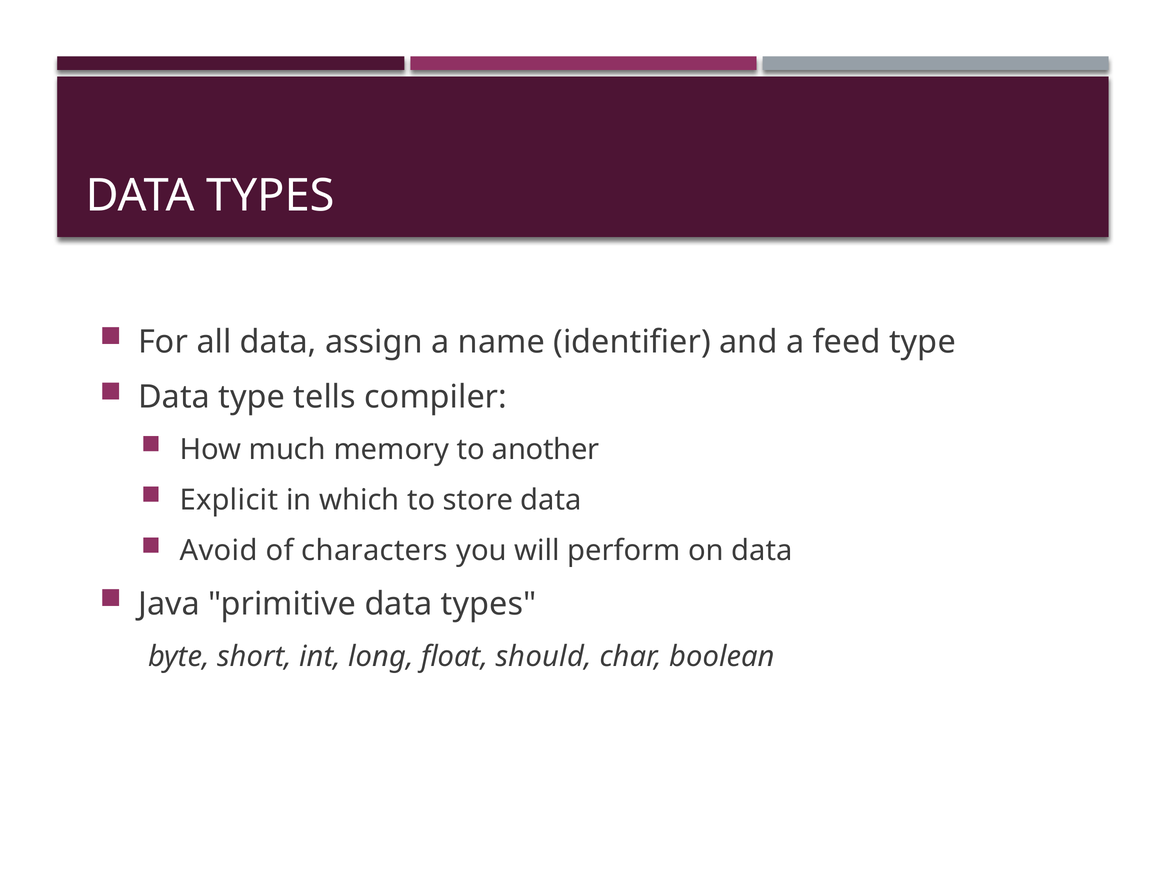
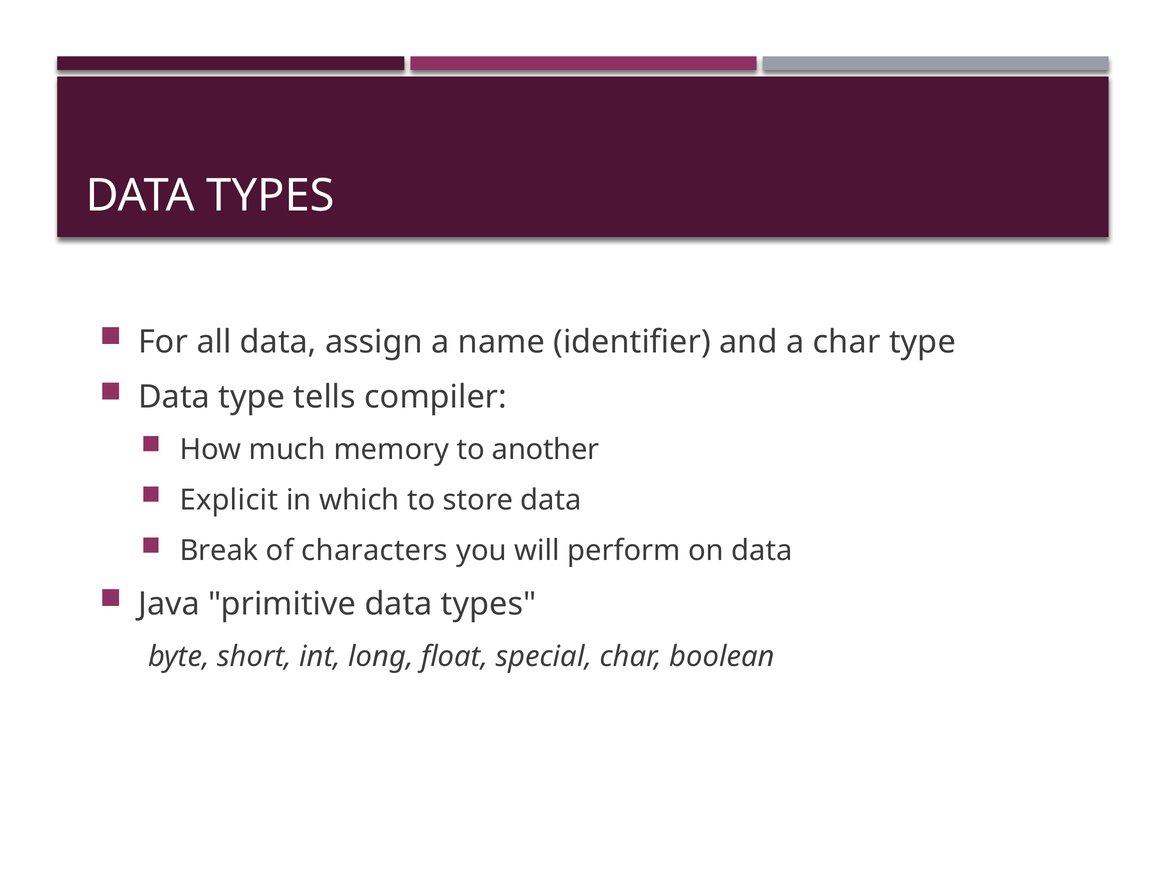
a feed: feed -> char (847, 342)
Avoid: Avoid -> Break (219, 551)
should: should -> special (544, 657)
